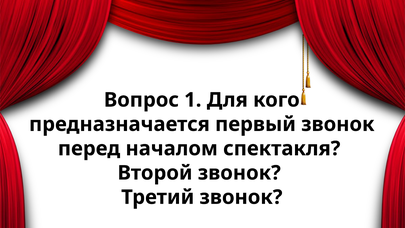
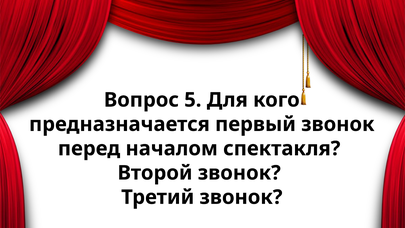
1: 1 -> 5 (193, 100)
